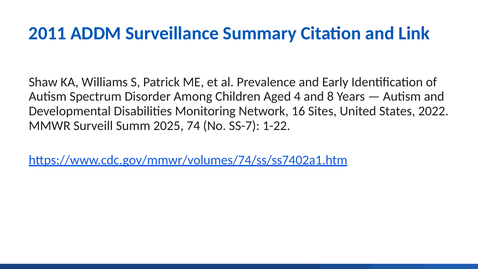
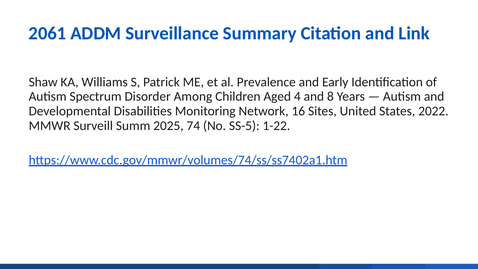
2011: 2011 -> 2061 (47, 33)
SS-7: SS-7 -> SS-5 (244, 126)
